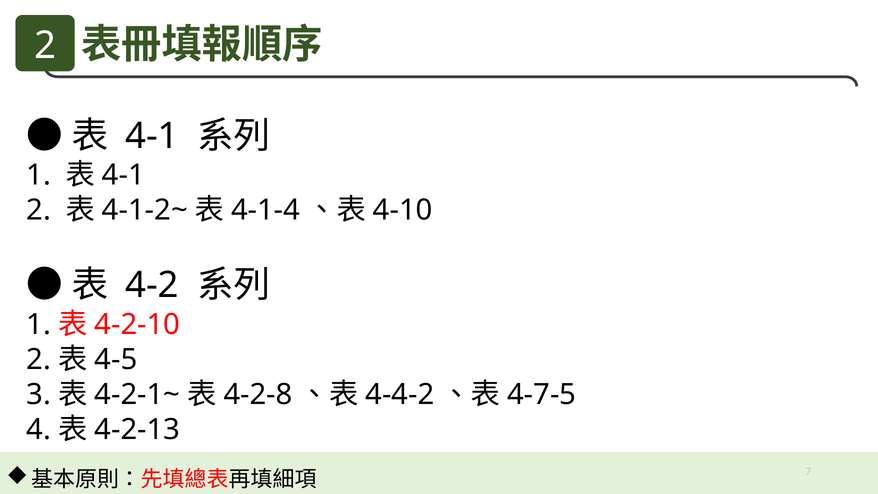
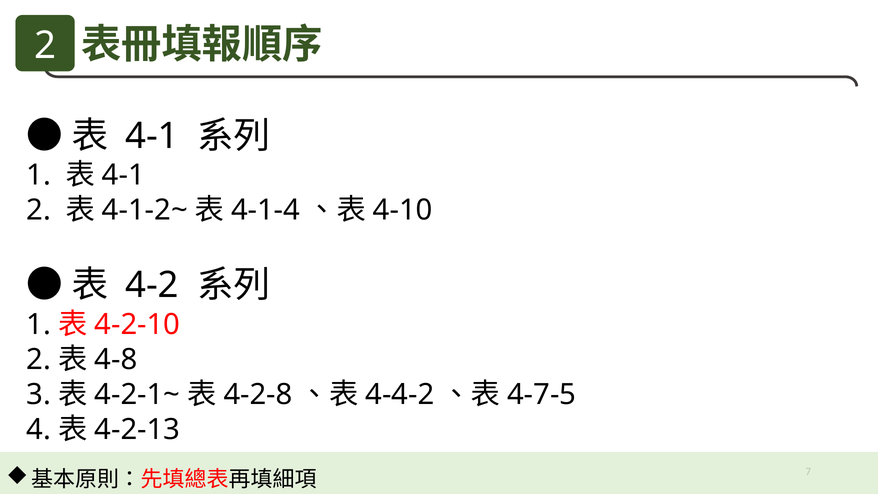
4-5: 4-5 -> 4-8 (116, 359)
